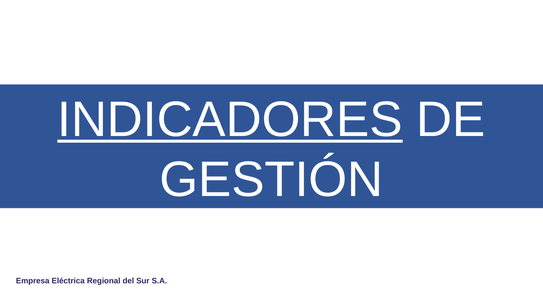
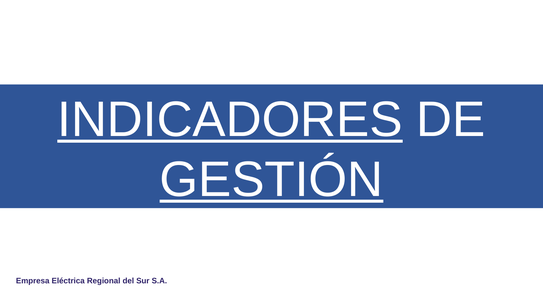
GESTIÓN underline: none -> present (271, 179)
